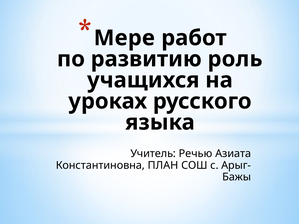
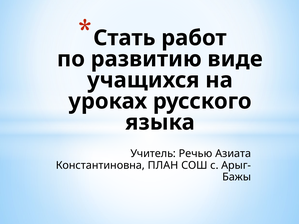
Мере: Мере -> Стать (124, 38)
роль: роль -> виде (235, 59)
